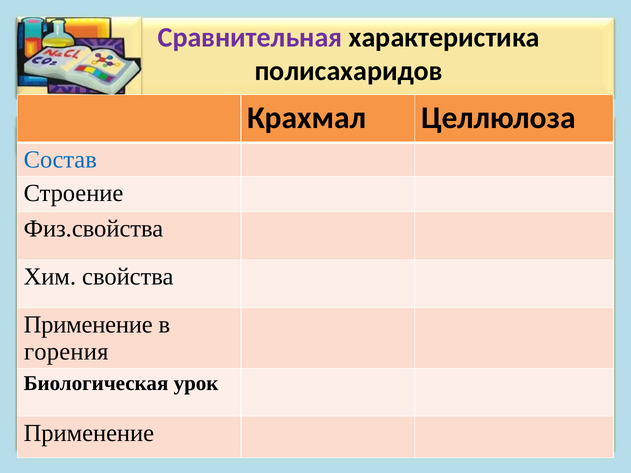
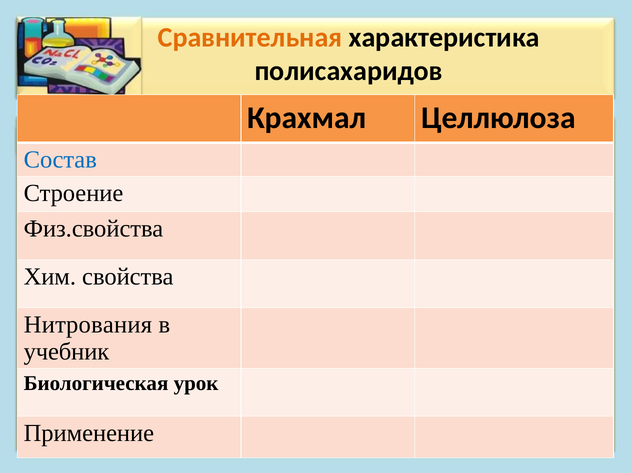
Сравнительная colour: purple -> orange (250, 38)
Применение: Применение -> Нитрования (88, 325)
горения: горения -> учебник (66, 352)
